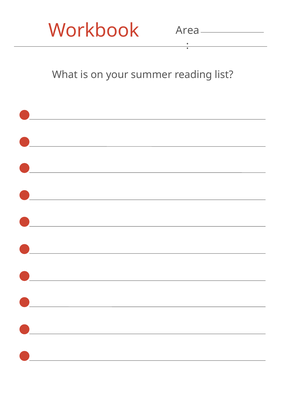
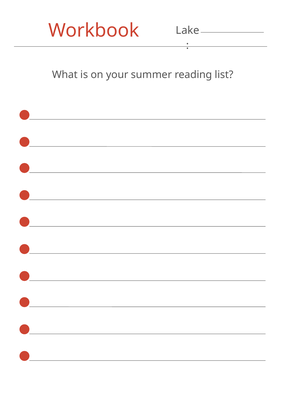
Area: Area -> Lake (188, 30)
